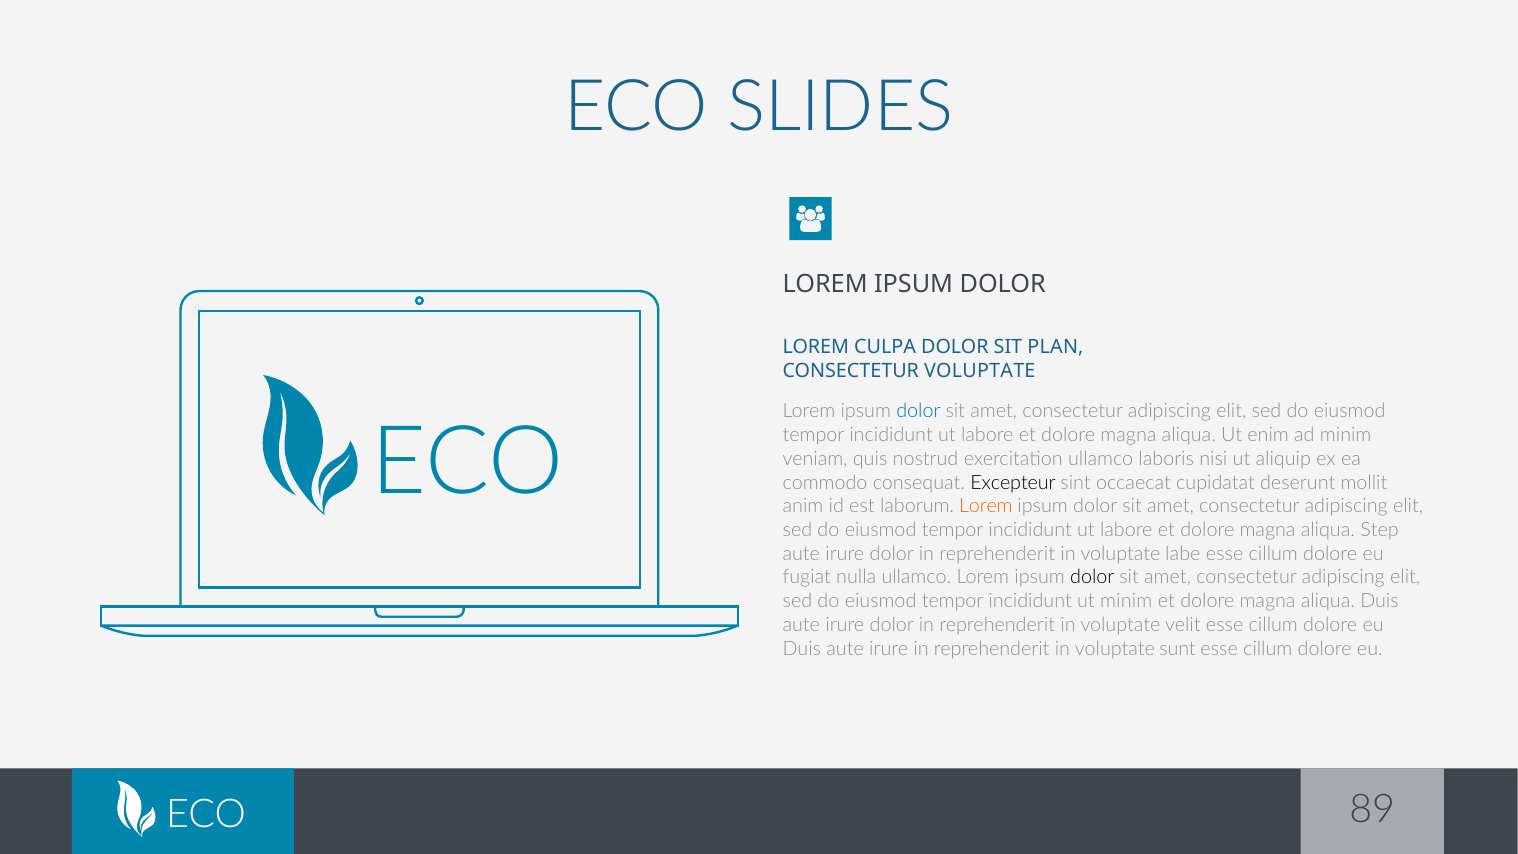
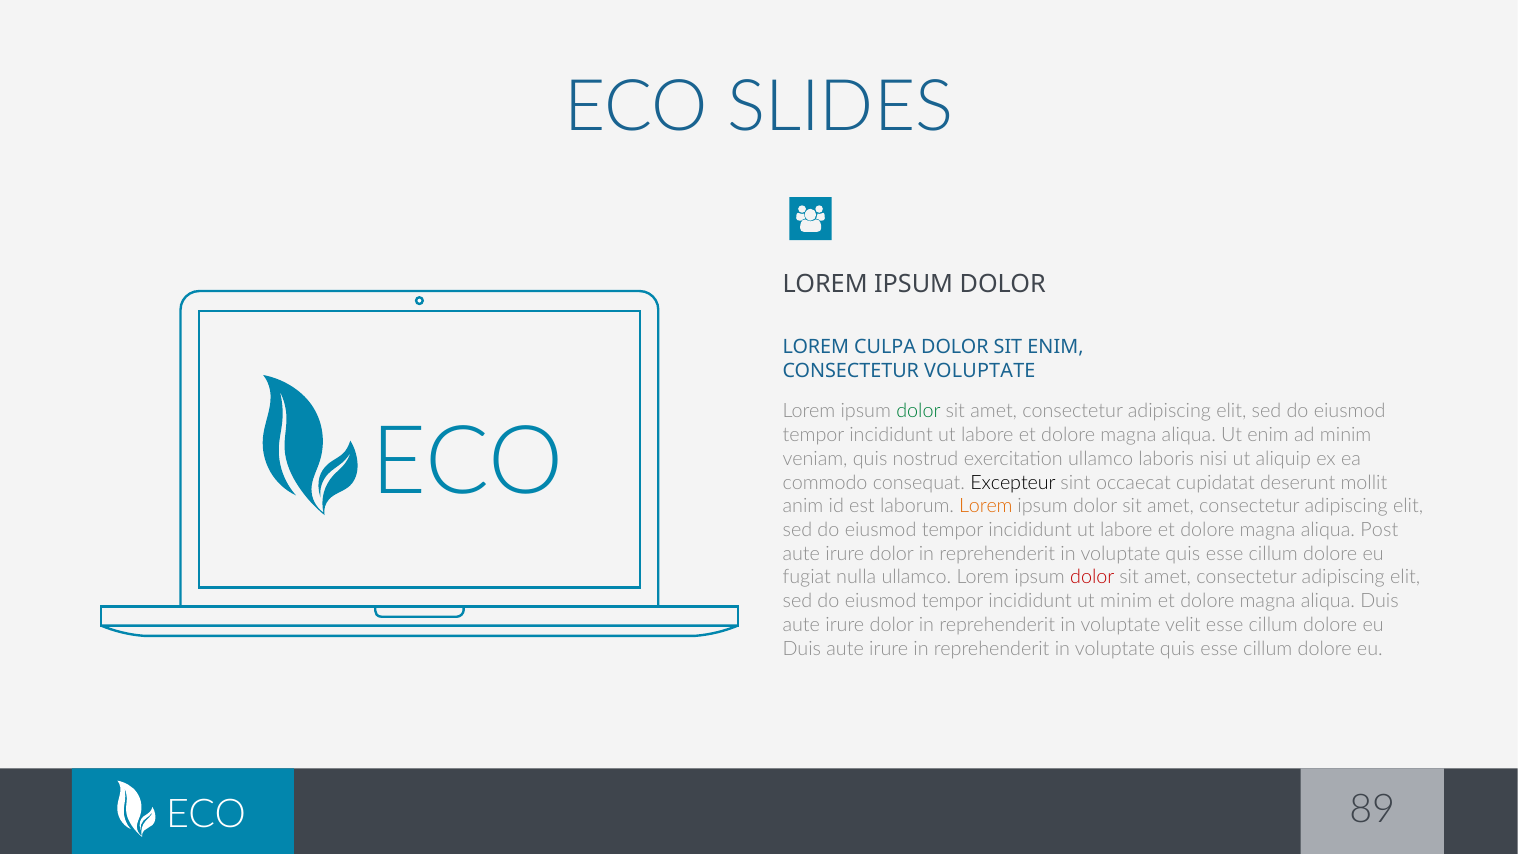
SIT PLAN: PLAN -> ENIM (1056, 347)
dolor colour: blue -> green (918, 411)
Step: Step -> Post (1379, 530)
labe: labe -> quis (1183, 554)
dolor colour: black -> red (1092, 577)
sunt: sunt -> quis (1177, 648)
